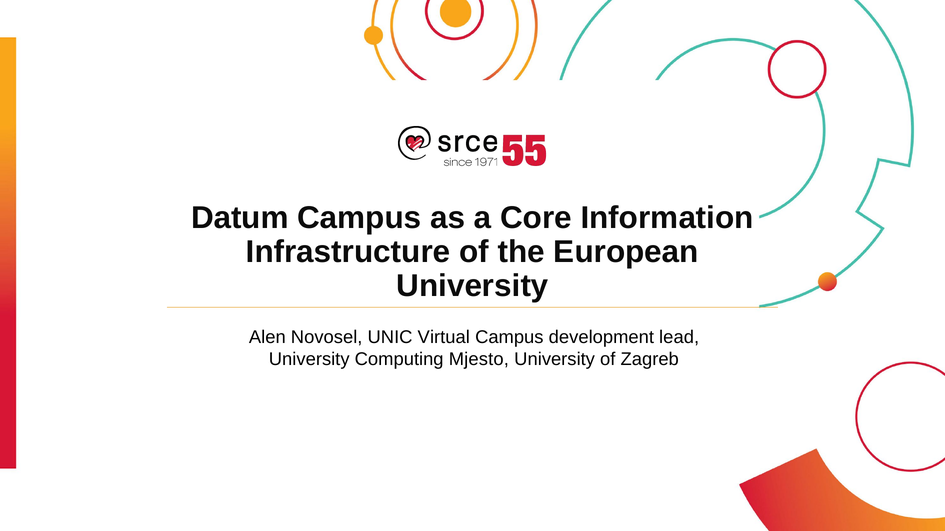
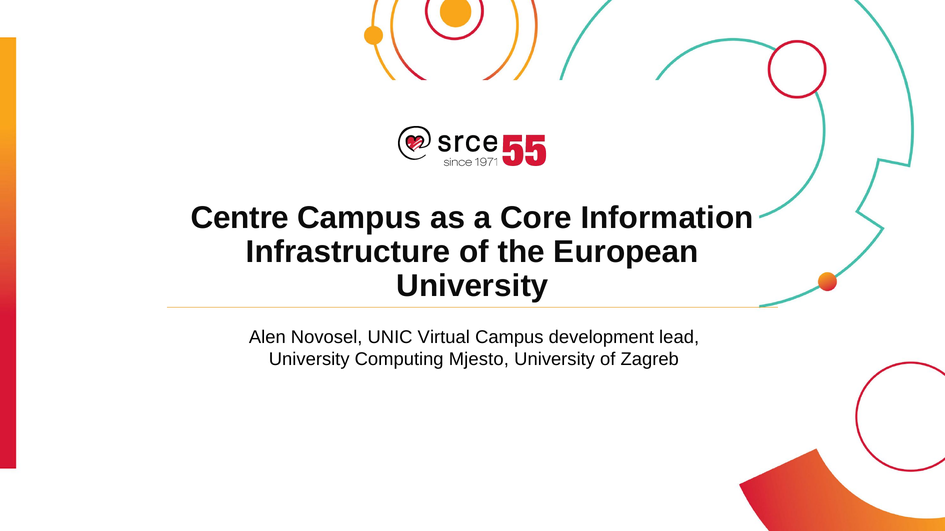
Datum: Datum -> Centre (240, 218)
